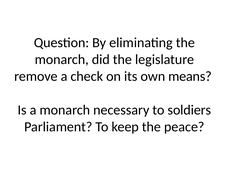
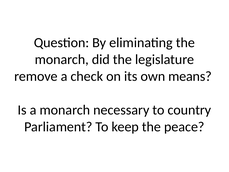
soldiers: soldiers -> country (189, 110)
